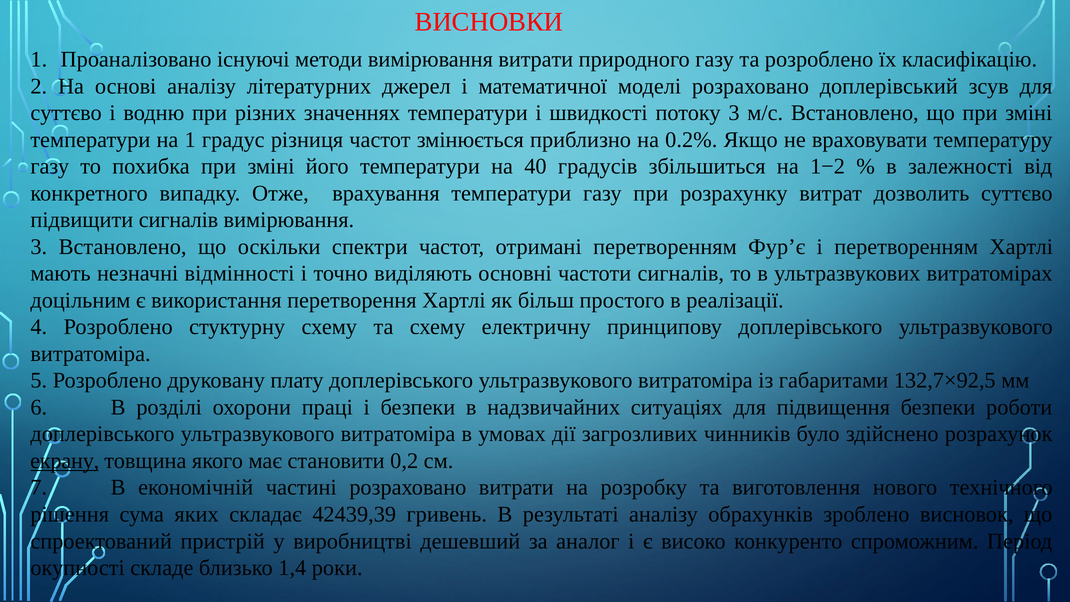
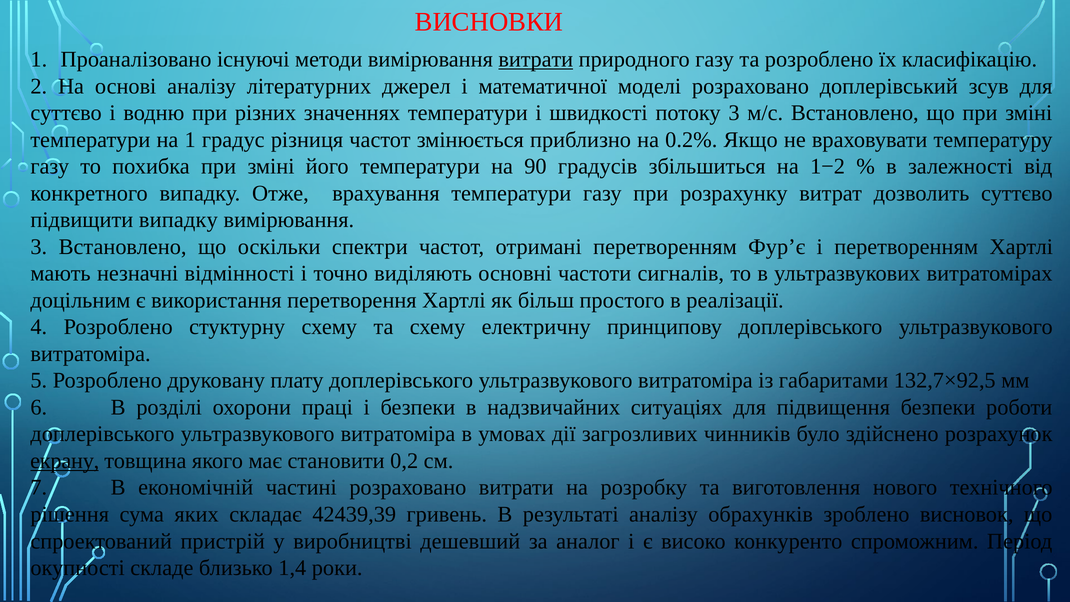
витрати underline: none -> present (536, 59)
40: 40 -> 90 (535, 166)
підвищити сигналів: сигналів -> випадку (178, 220)
